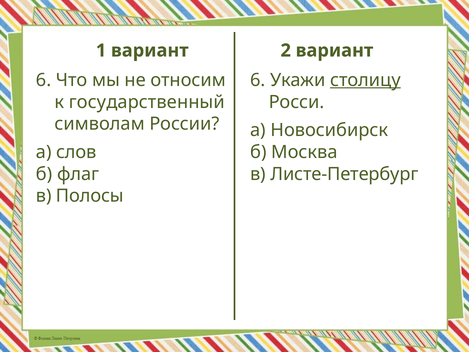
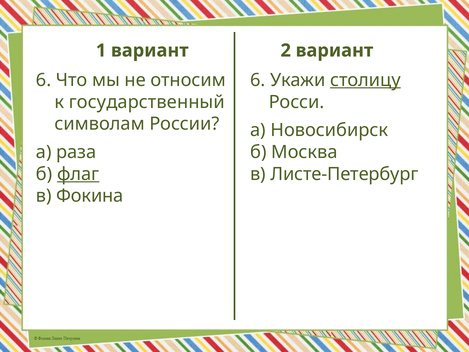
слов: слов -> раза (76, 152)
флаг underline: none -> present (78, 174)
Полосы: Полосы -> Фокина (90, 196)
